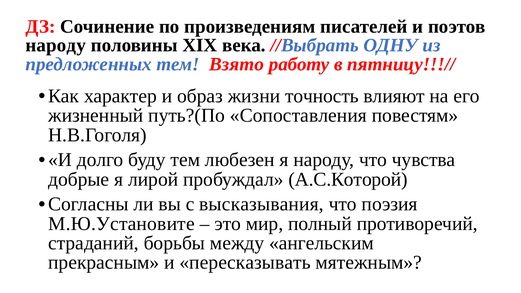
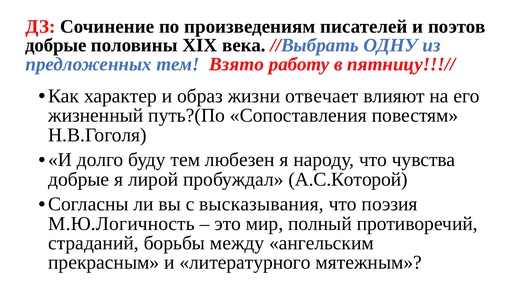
народу: народу -> добрые (56, 45)
точность: точность -> отвечает (322, 96)
М.Ю.Установите: М.Ю.Установите -> М.Ю.Логичность (121, 224)
пересказывать: пересказывать -> литературного (245, 263)
